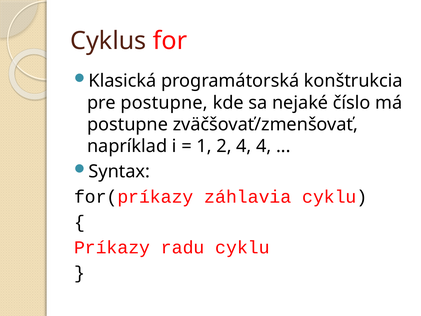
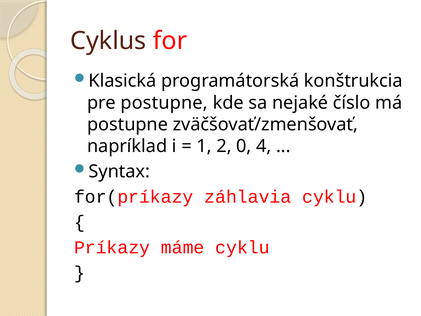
2 4: 4 -> 0 (244, 146)
radu: radu -> máme (183, 247)
